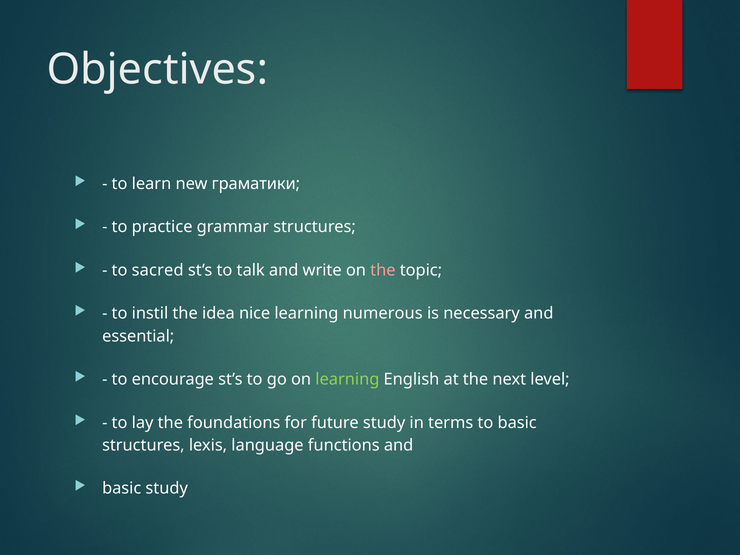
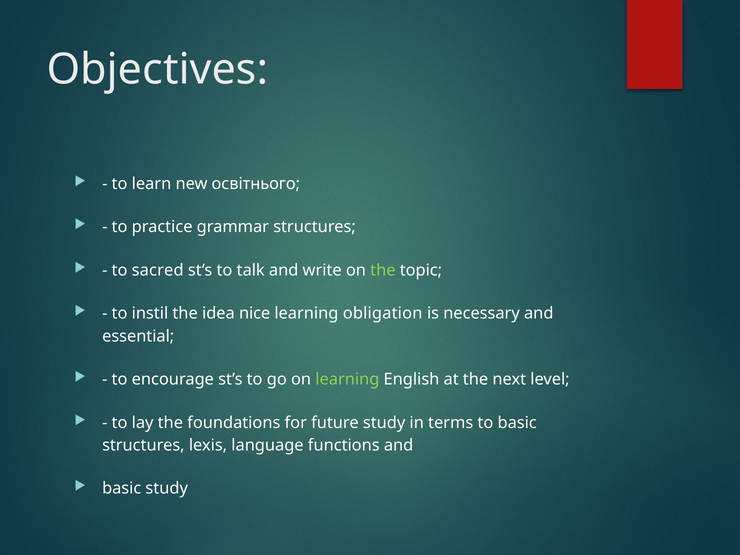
граматики: граматики -> освітнього (256, 184)
the colour: pink -> light green (383, 270)
numerous: numerous -> obligation (383, 314)
